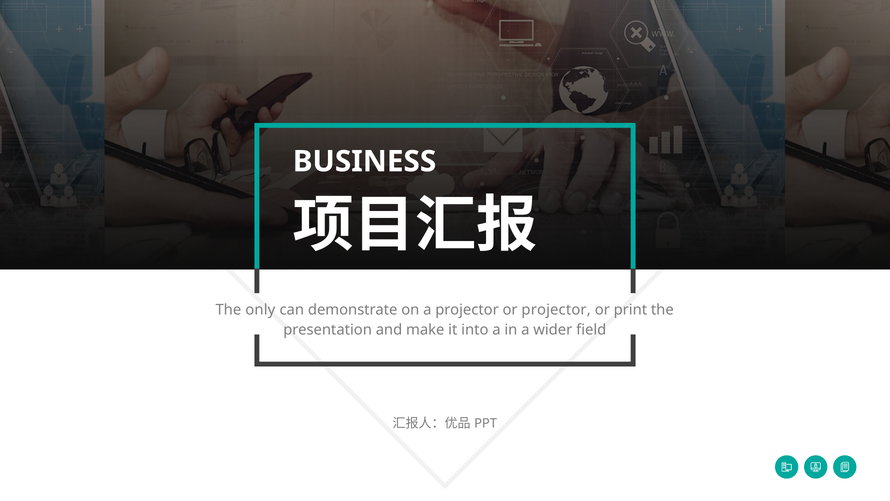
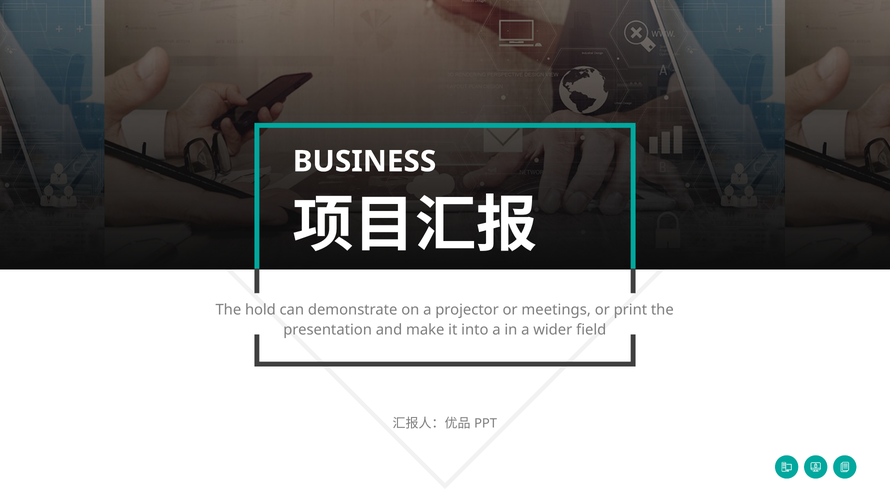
only: only -> hold (260, 310)
or projector: projector -> meetings (556, 310)
